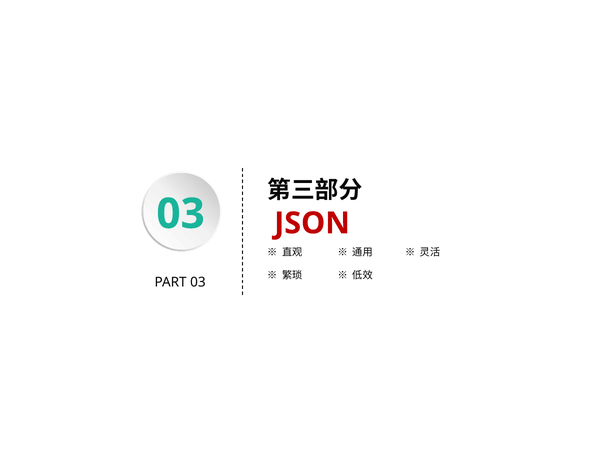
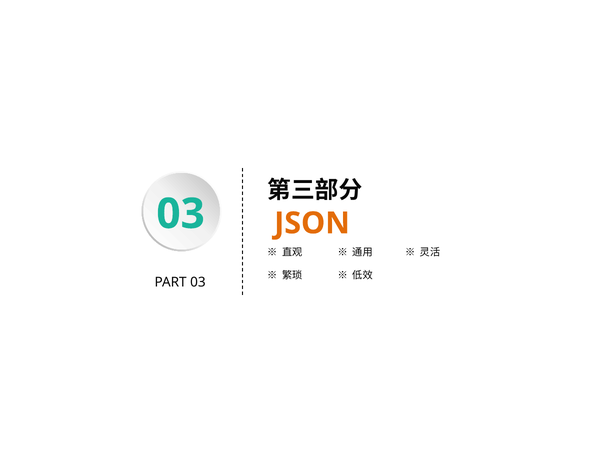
JSON colour: red -> orange (312, 223)
